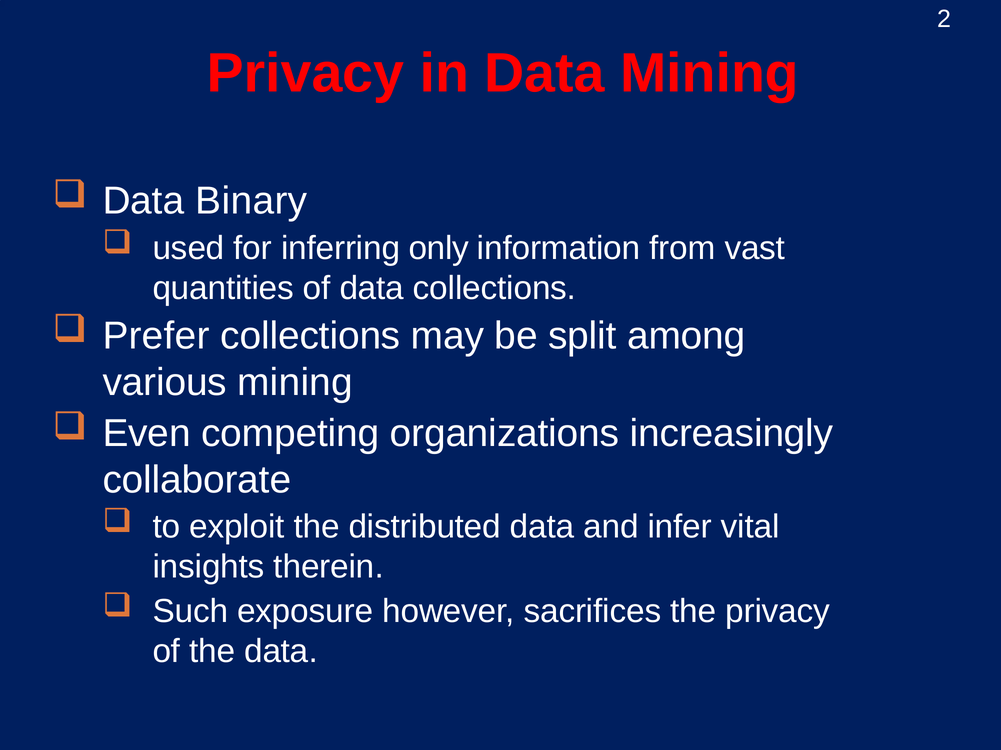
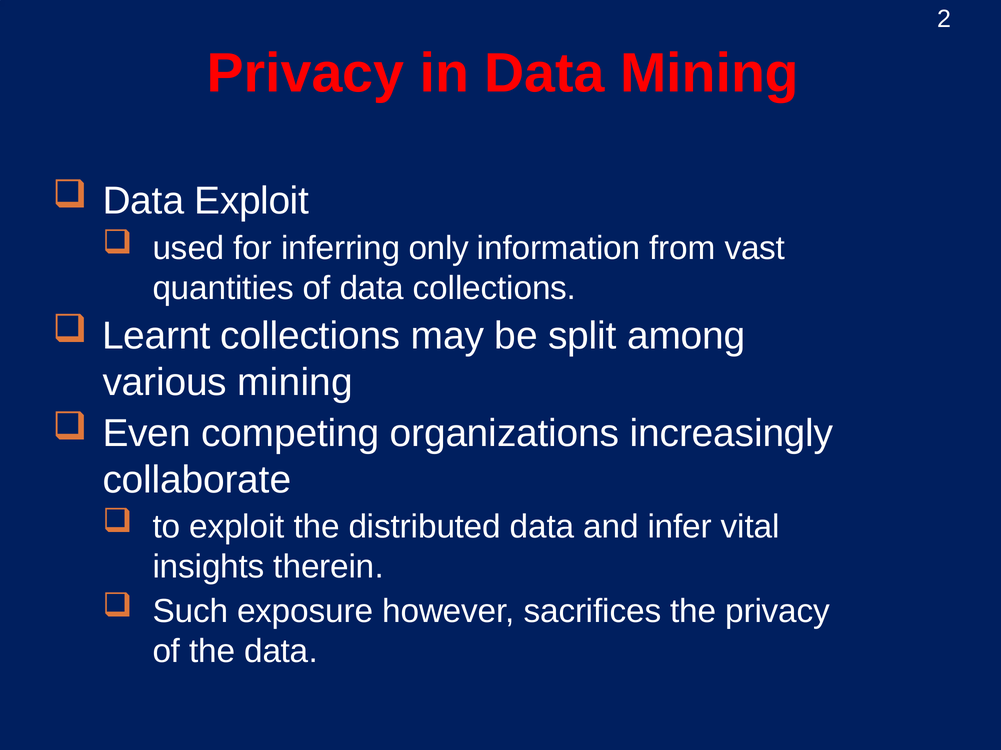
Data Binary: Binary -> Exploit (252, 201)
Prefer: Prefer -> Learnt (156, 336)
